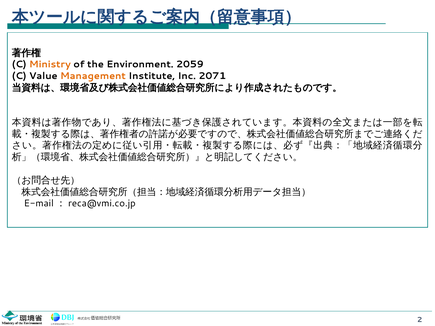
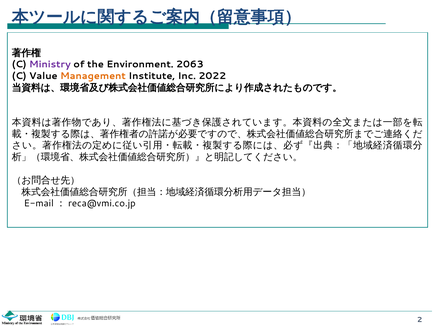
Ministry colour: orange -> purple (50, 64)
2059: 2059 -> 2063 (190, 64)
2071: 2071 -> 2022 (212, 76)
